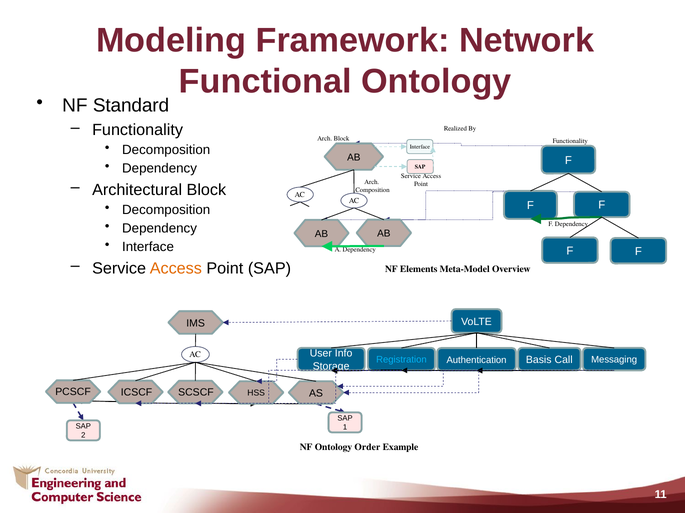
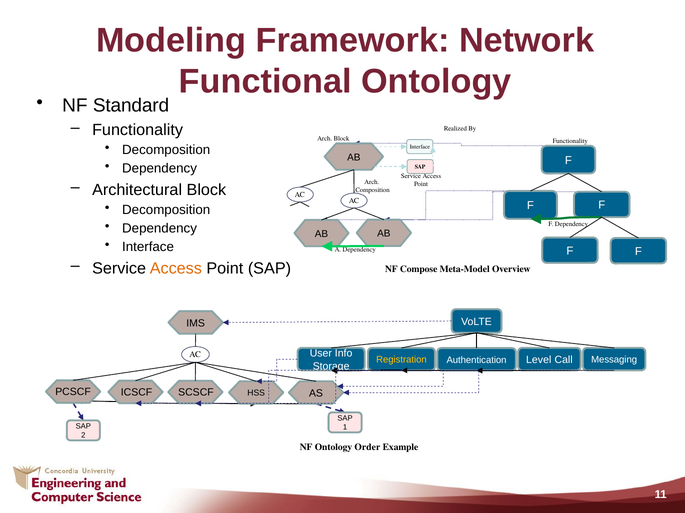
Elements: Elements -> Compose (419, 270)
Basis: Basis -> Level (539, 360)
Registration colour: light blue -> yellow (401, 360)
